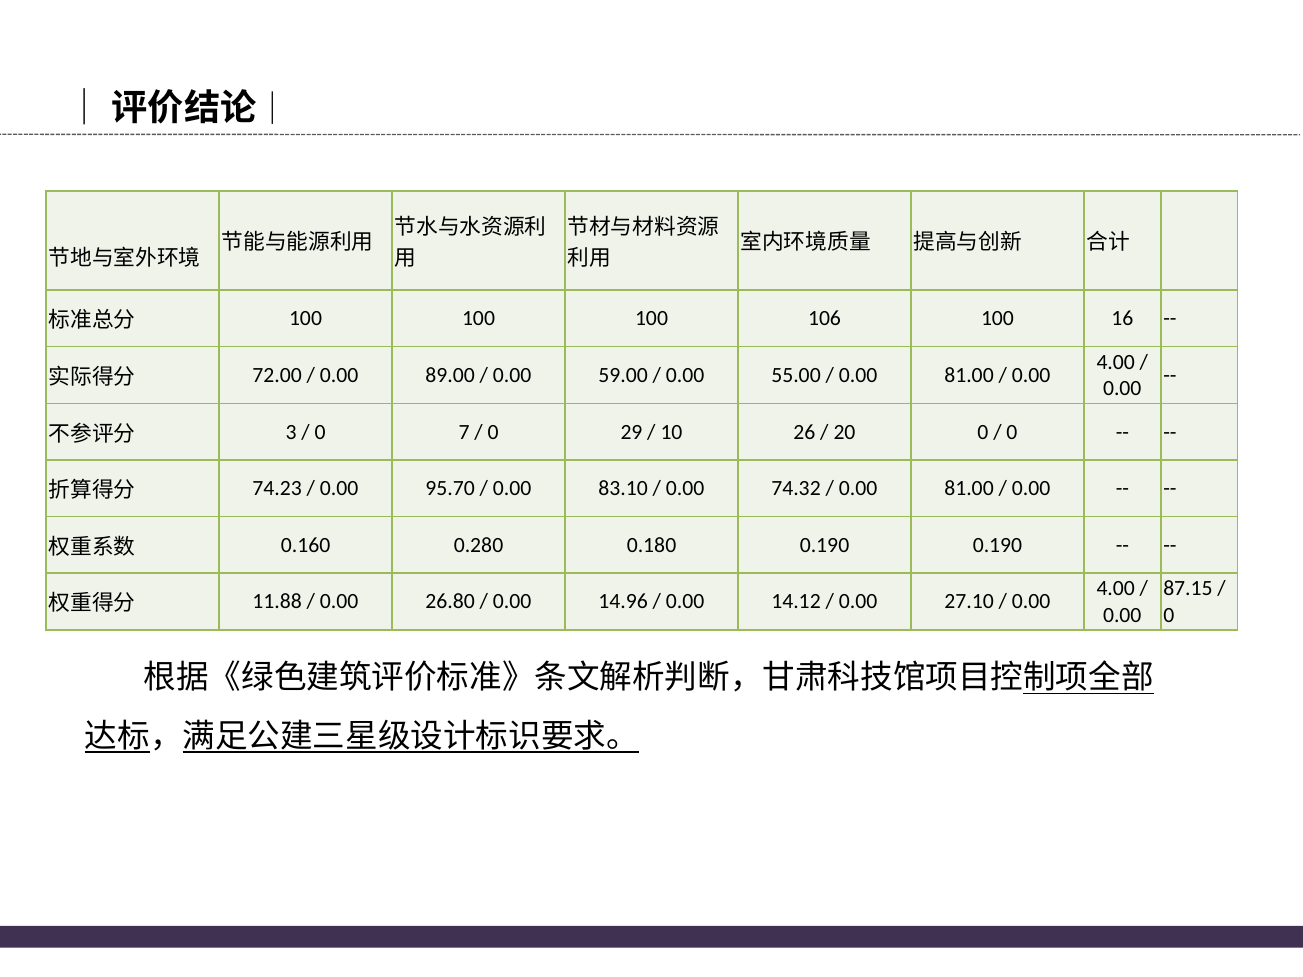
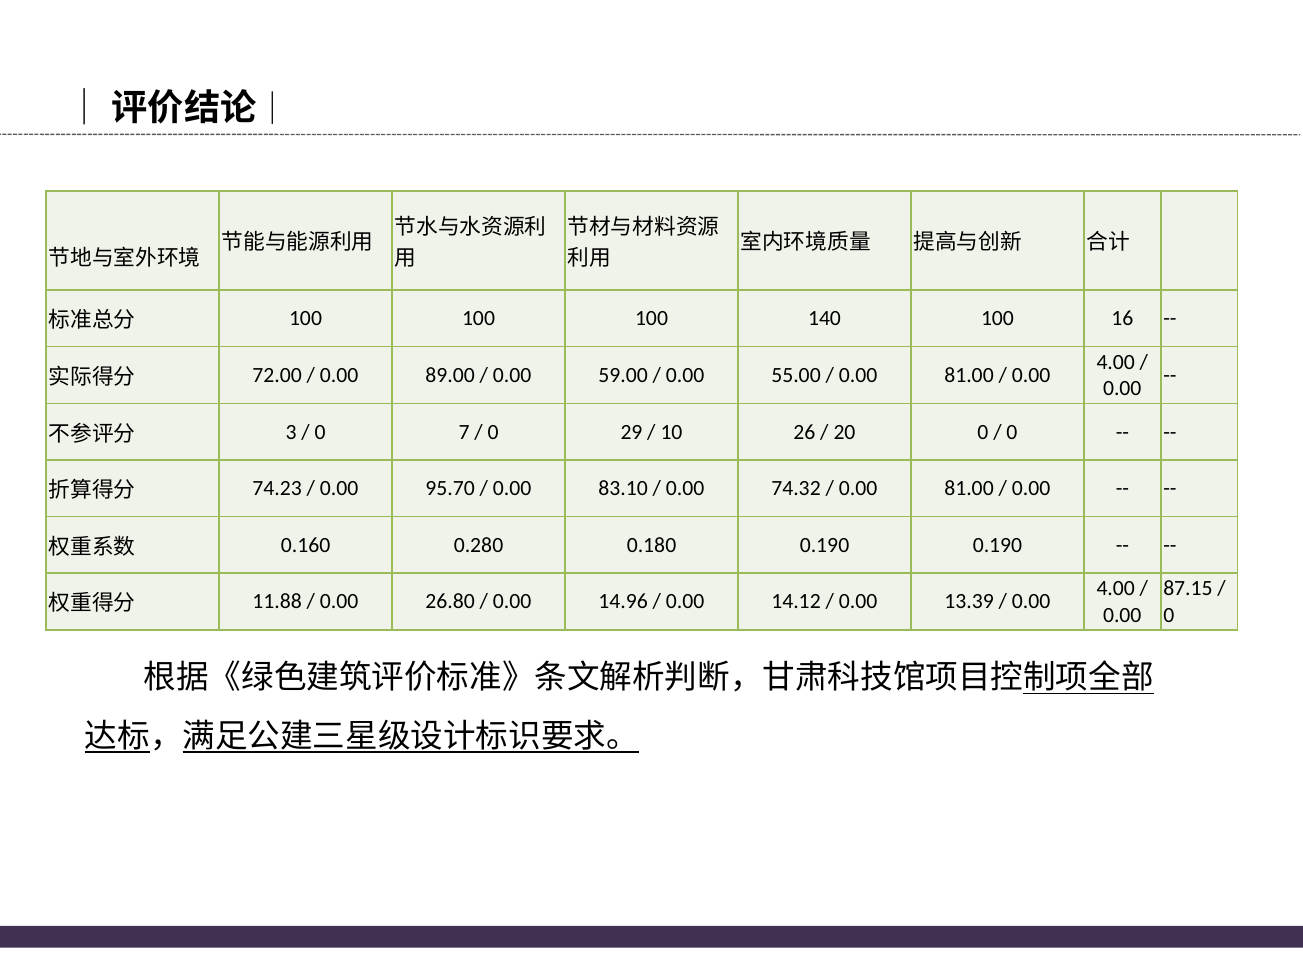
106: 106 -> 140 (825, 318)
27.10: 27.10 -> 13.39 (969, 602)
